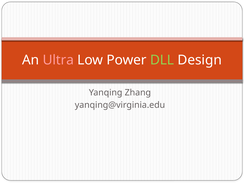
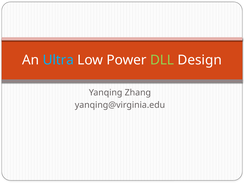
Ultra colour: pink -> light blue (58, 60)
